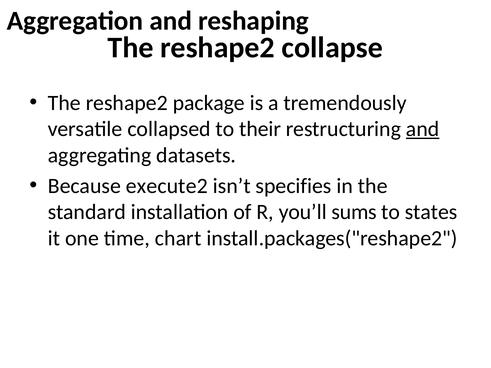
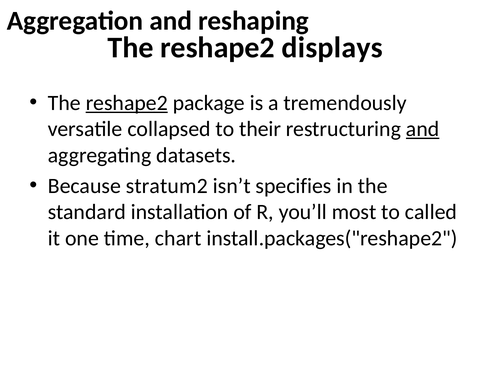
collapse: collapse -> displays (332, 48)
reshape2 underline: none -> present (127, 103)
execute2: execute2 -> stratum2 (167, 186)
sums: sums -> most (354, 212)
states: states -> called (431, 212)
